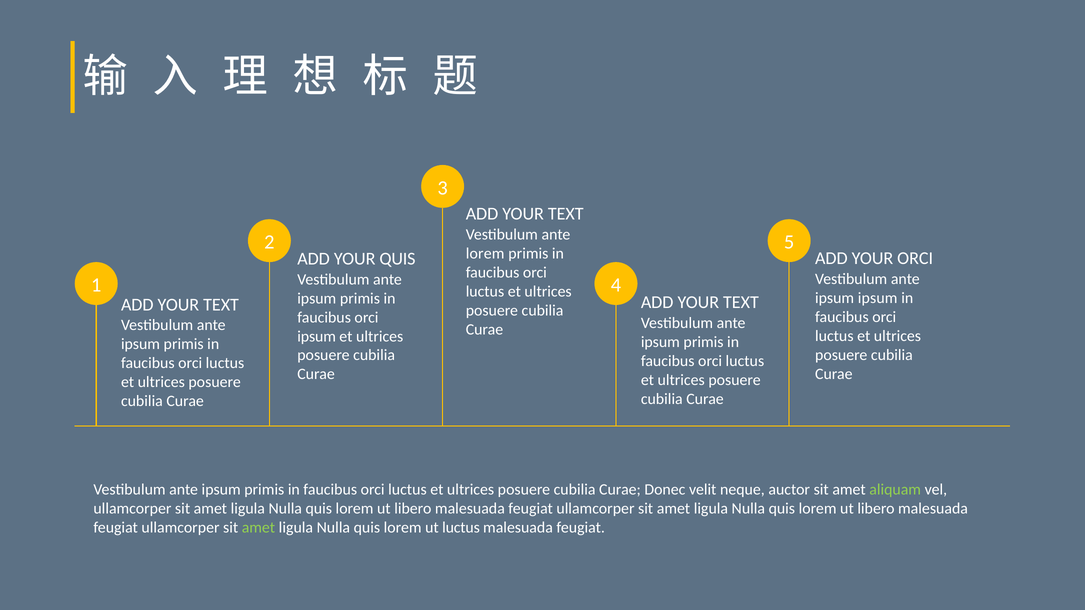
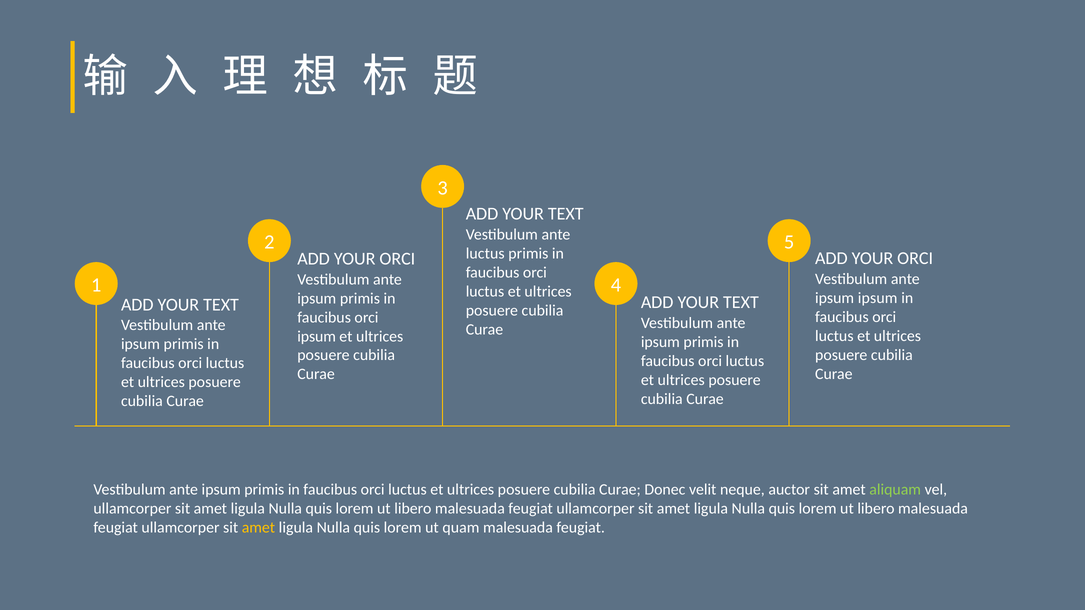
lorem: lorem -> luctus (485, 254)
QUIS: QUIS -> ORCI (397, 259)
amet colour: light green -> yellow (258, 528)
ut luctus: luctus -> quam (461, 528)
